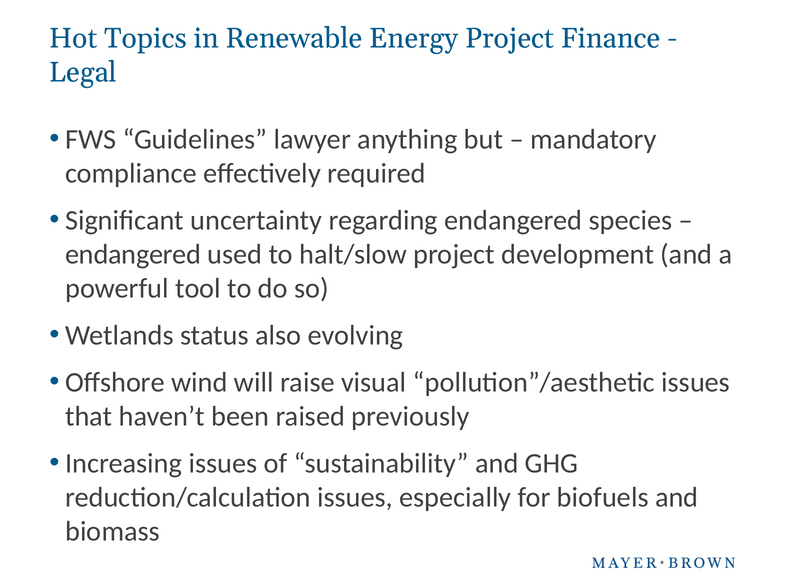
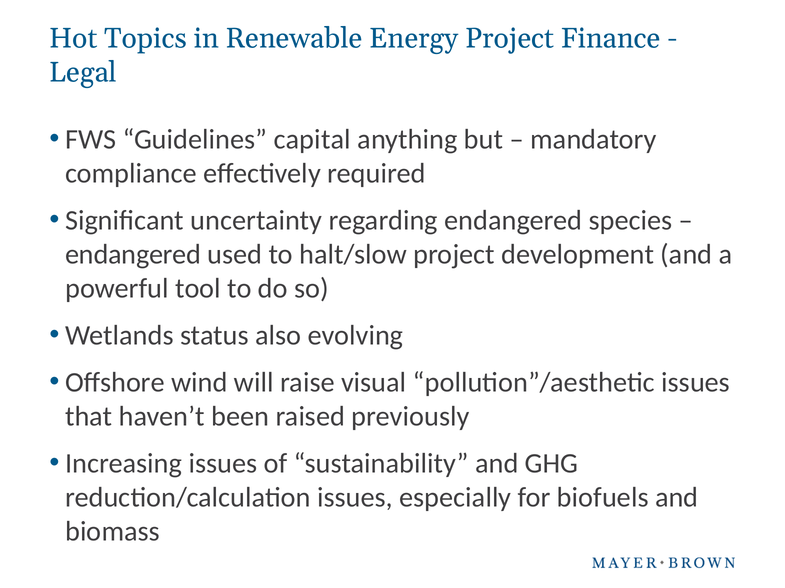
lawyer: lawyer -> capital (312, 140)
